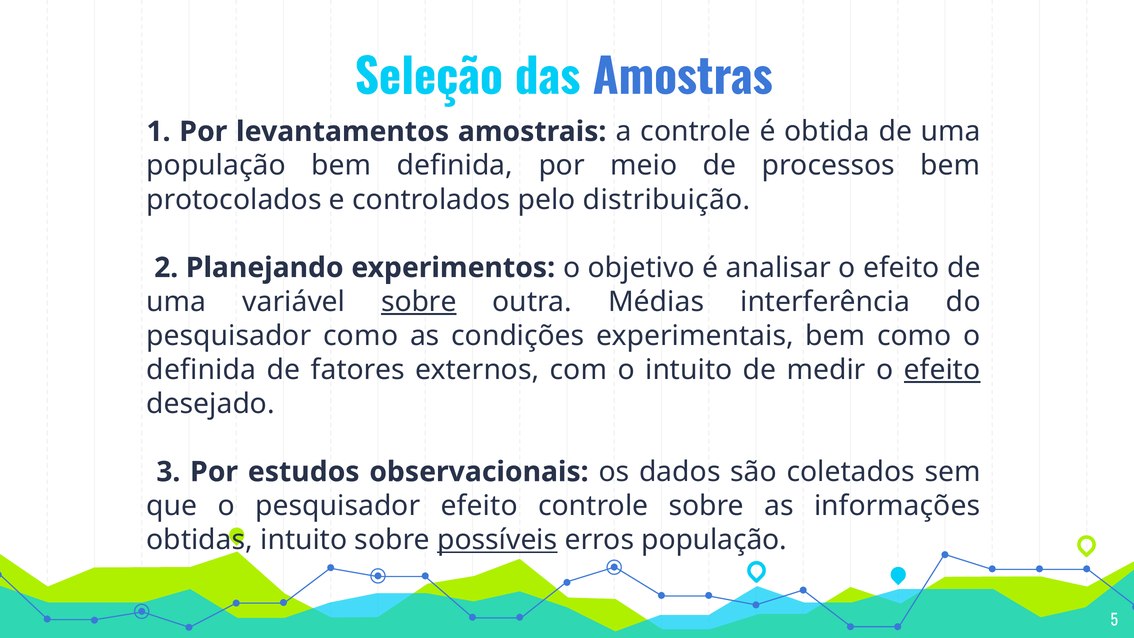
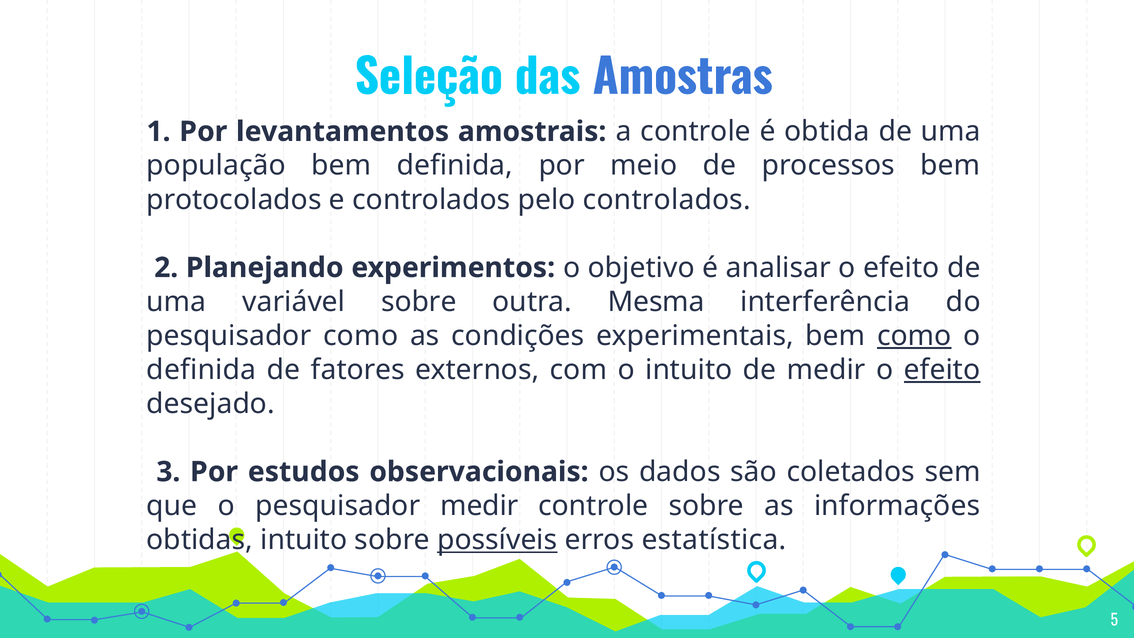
pelo distribuição: distribuição -> controlados (667, 200)
sobre underline: present -> none (419, 302)
Médias: Médias -> Mesma (656, 302)
como underline: none -> present (914, 336)
pesquisador efeito: efeito -> medir (479, 506)
erros população: população -> estatística (714, 540)
